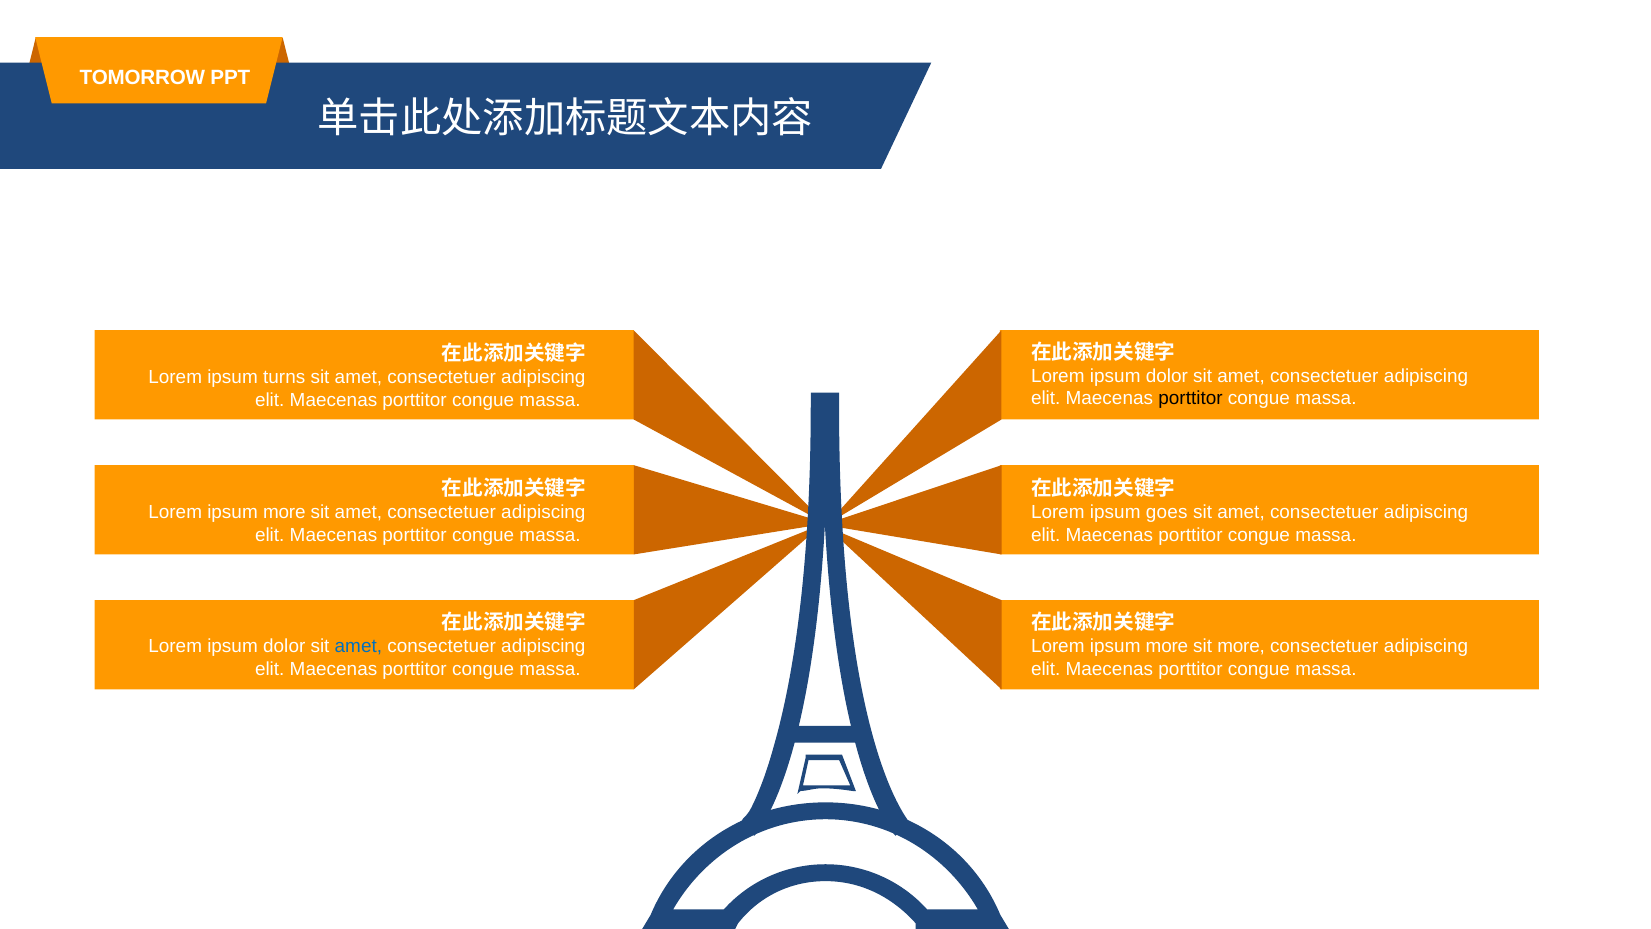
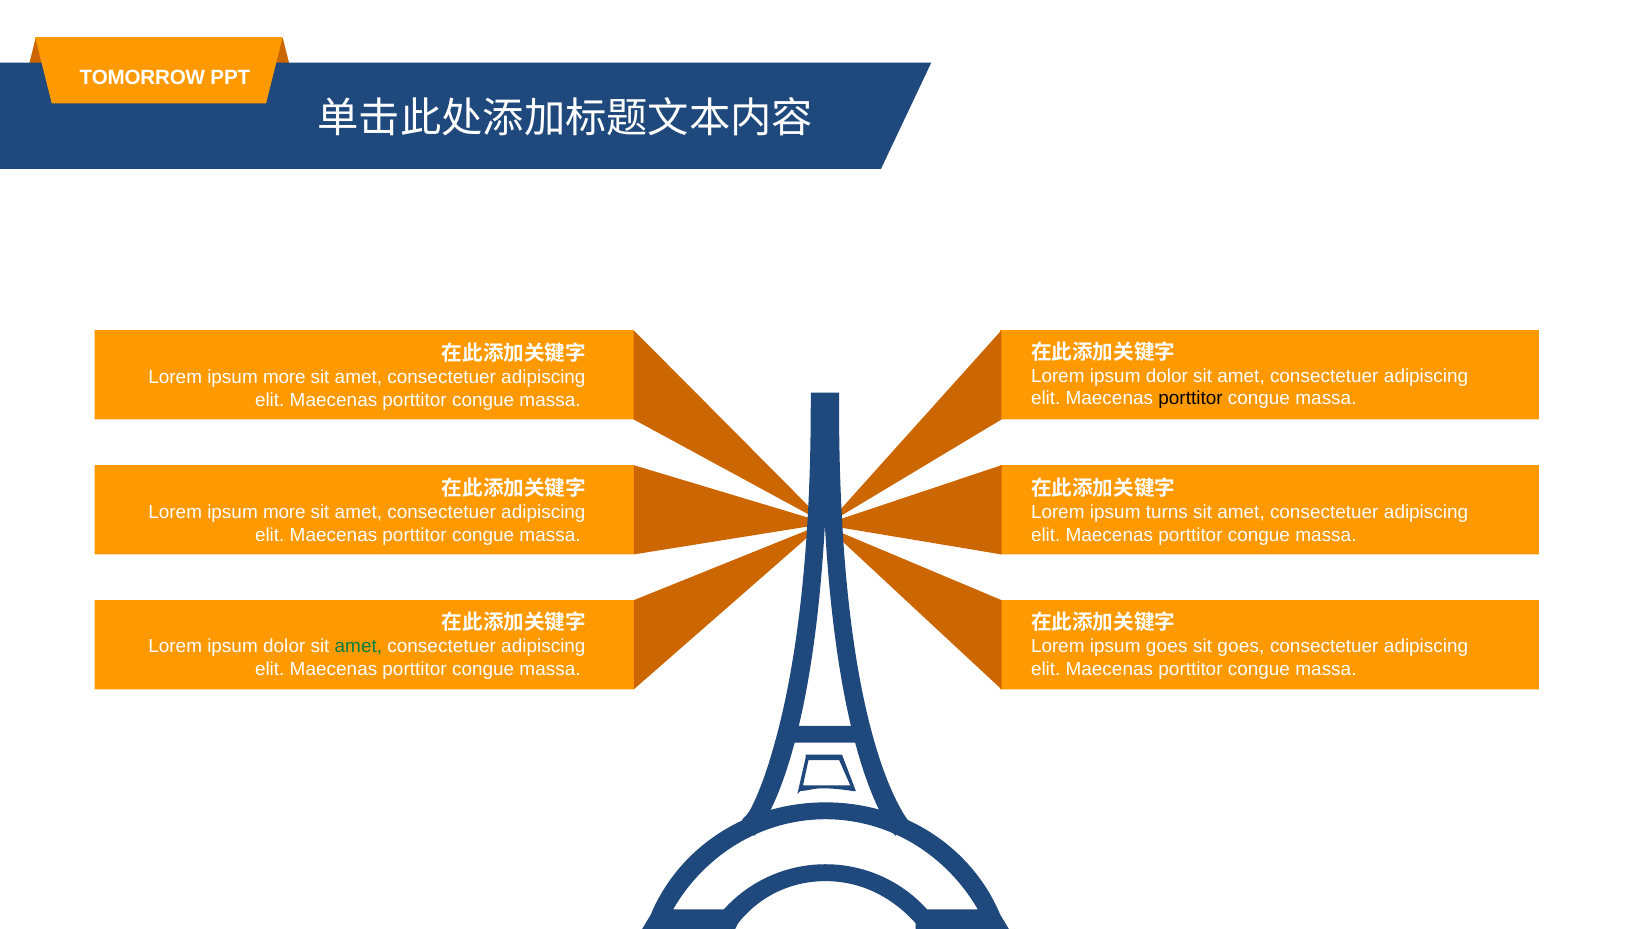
turns: turns -> more (284, 378)
goes: goes -> turns (1167, 512)
amet colour: blue -> green (358, 646)
more: more -> goes (1167, 646)
sit more: more -> goes (1241, 646)
